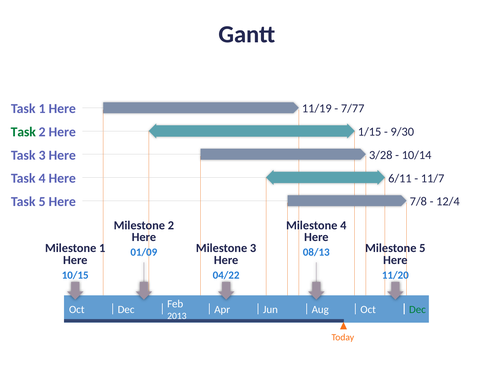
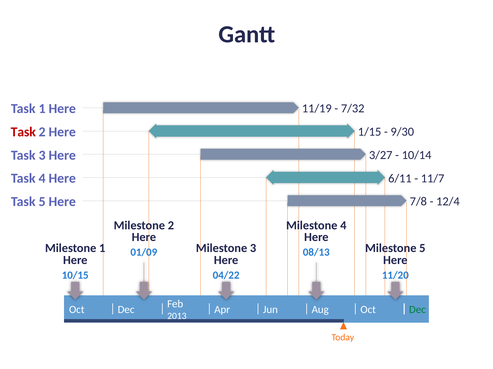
7/77: 7/77 -> 7/32 (353, 109)
Task colour: green -> red (23, 132)
3/28: 3/28 -> 3/27 (381, 155)
